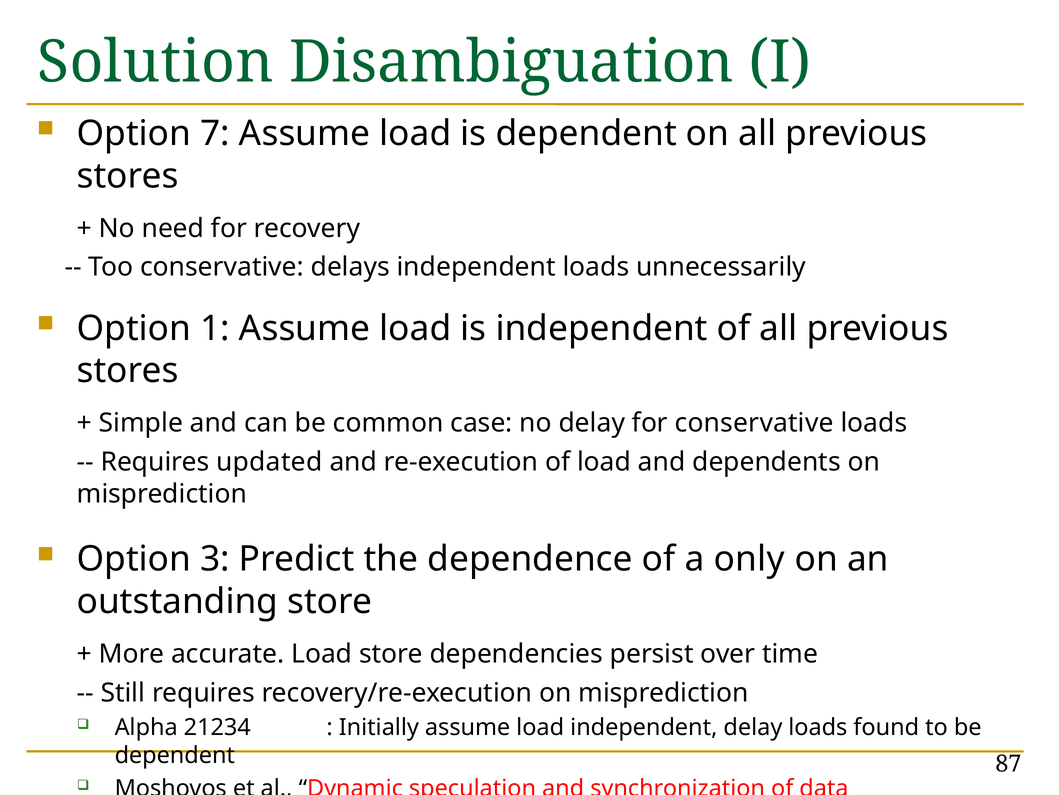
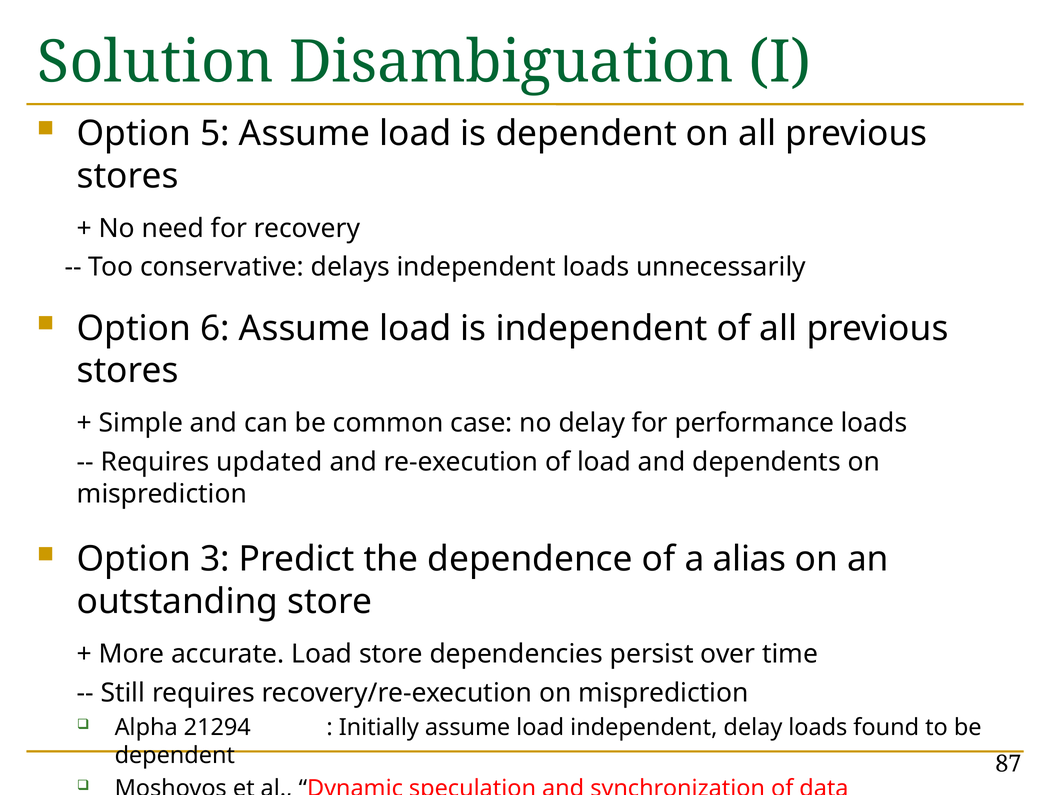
7: 7 -> 5 (215, 133)
1: 1 -> 6 (215, 328)
for conservative: conservative -> performance (754, 423)
only: only -> alias (750, 559)
21234: 21234 -> 21294 (217, 727)
